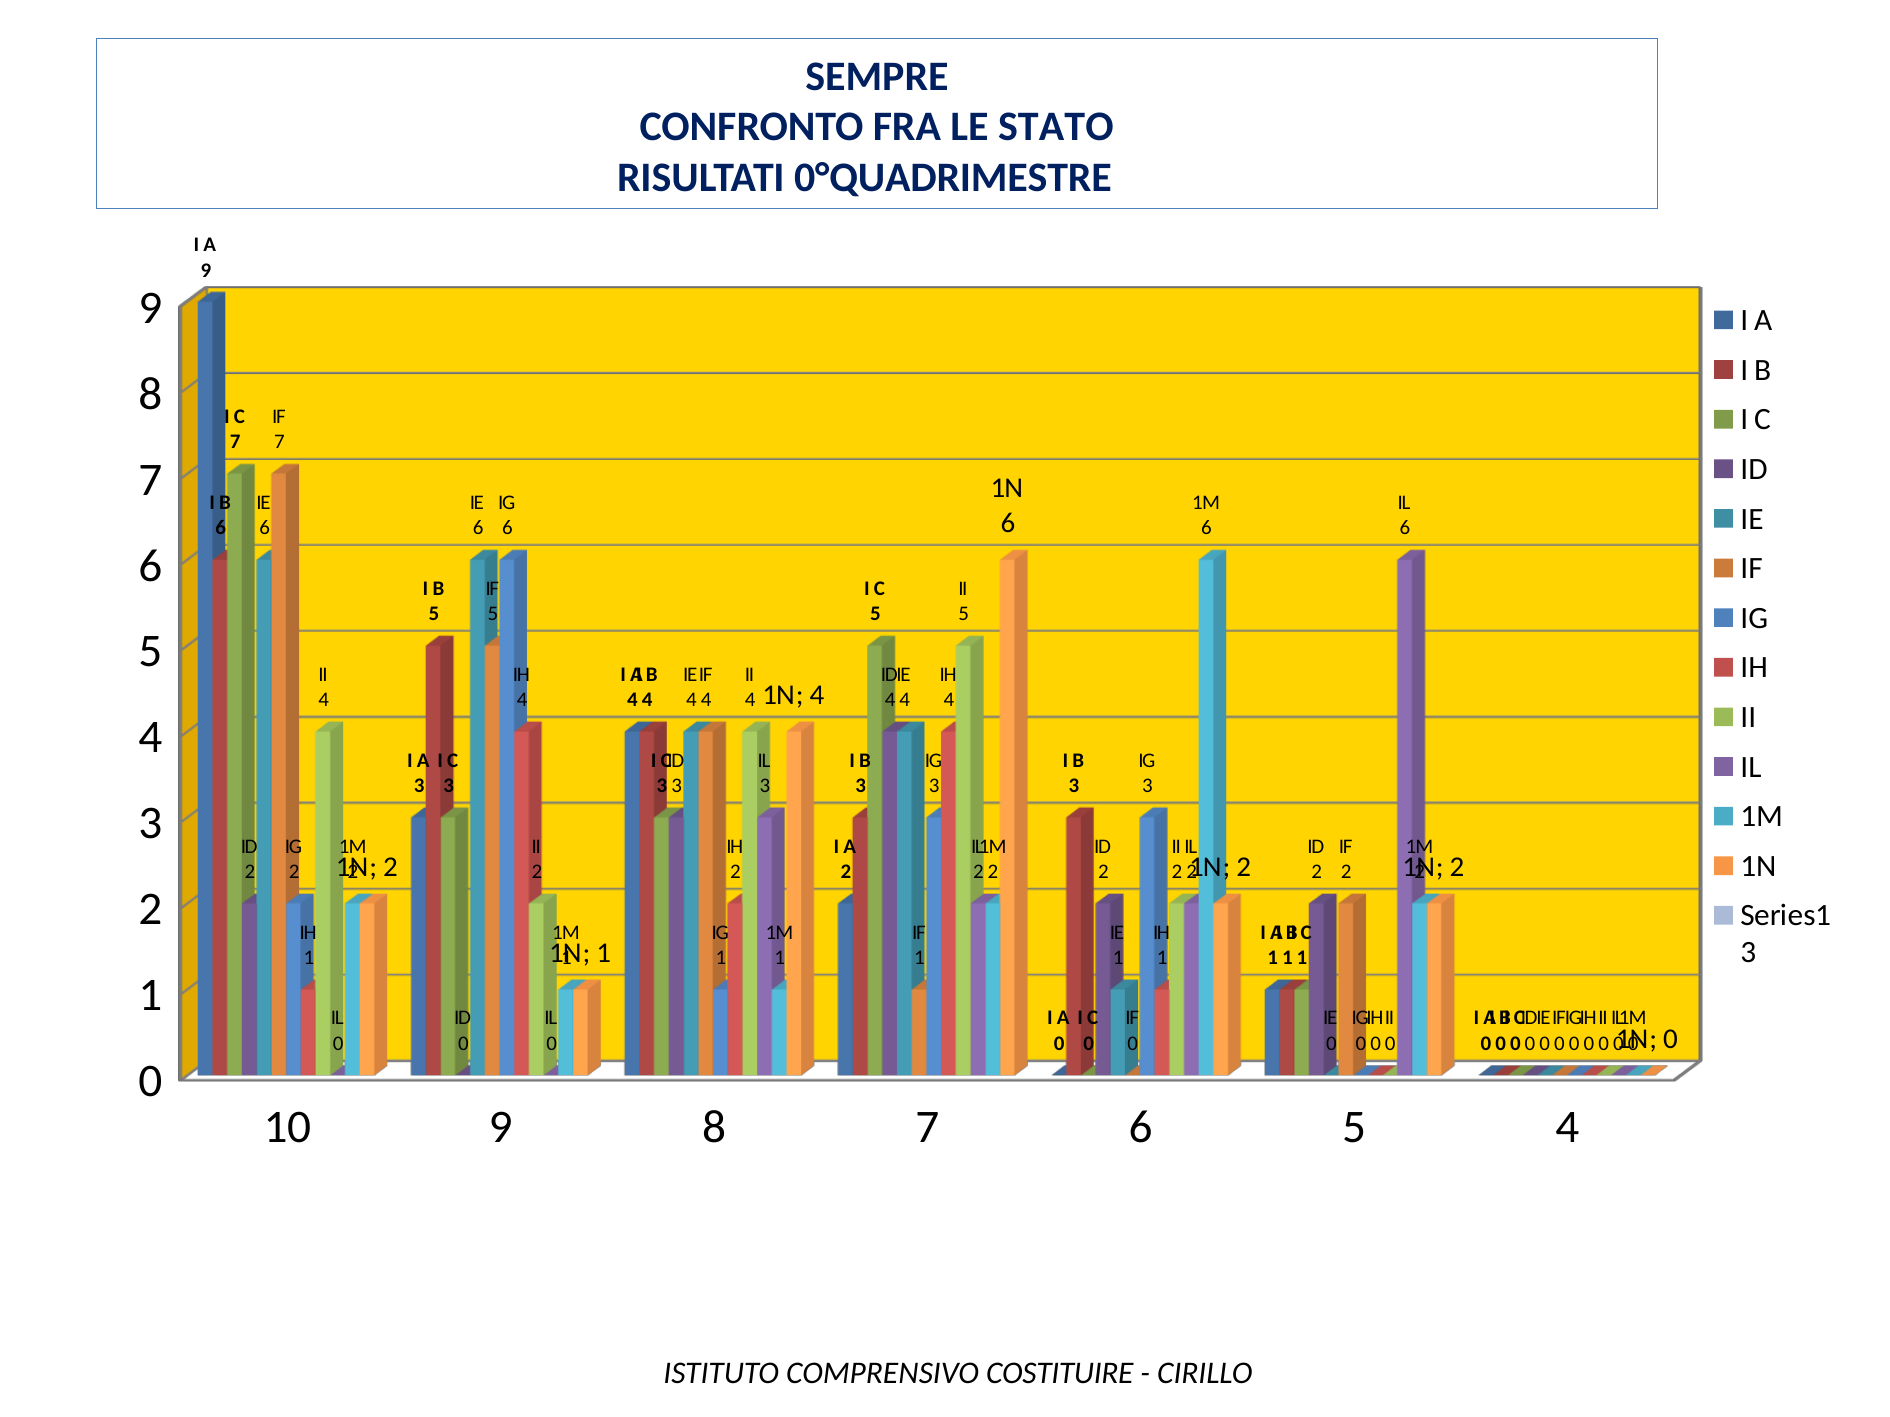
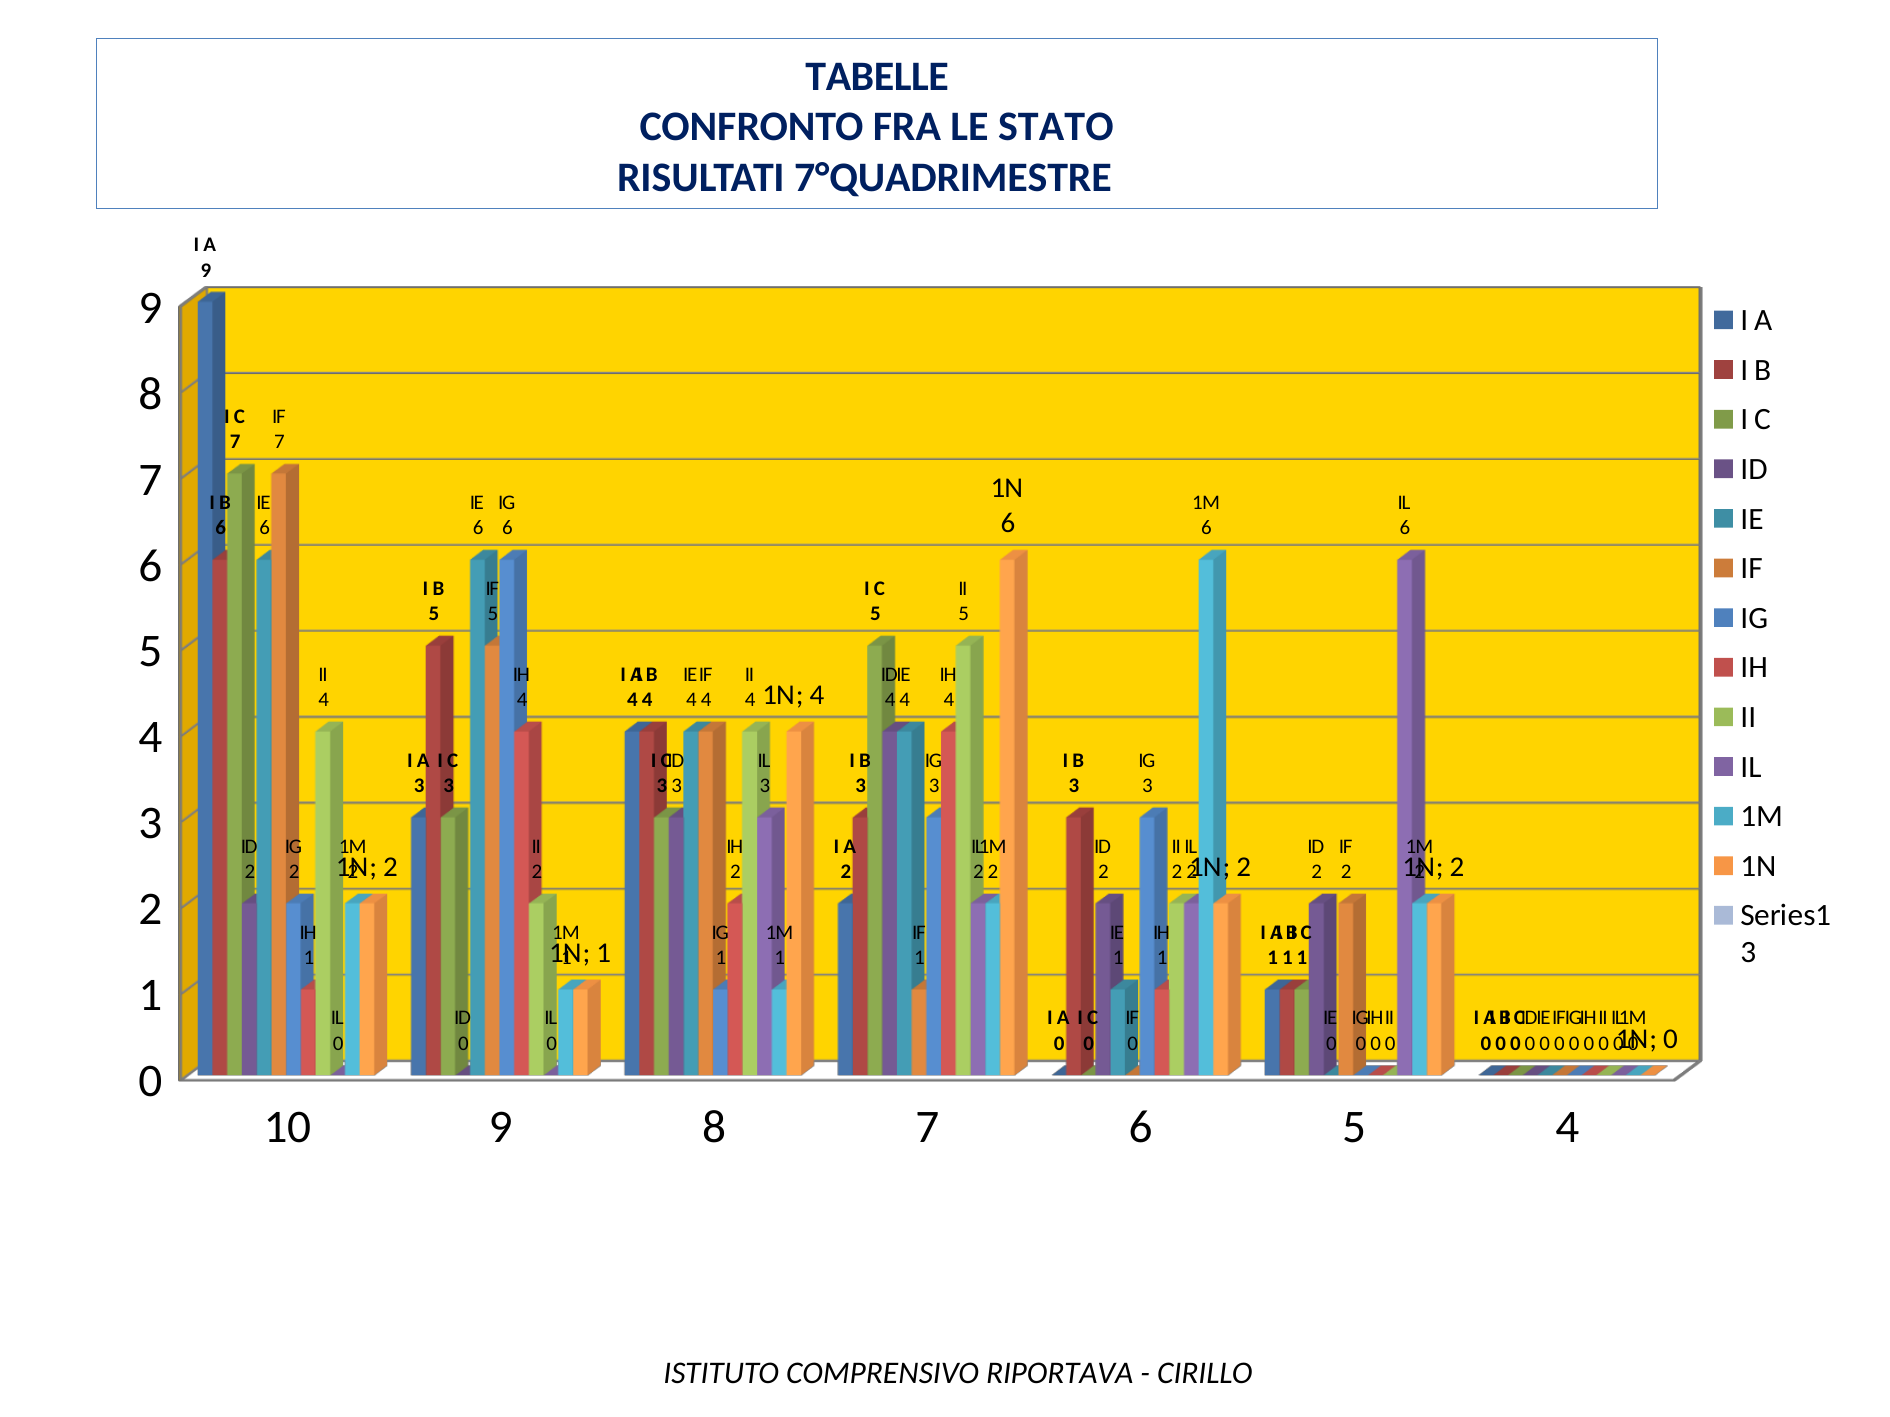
SEMPRE: SEMPRE -> TABELLE (877, 77)
0°QUADRIMESTRE: 0°QUADRIMESTRE -> 7°QUADRIMESTRE (953, 177)
COSTITUIRE: COSTITUIRE -> RIPORTAVA (1060, 1374)
